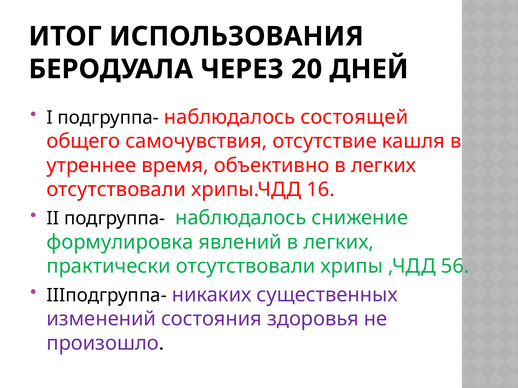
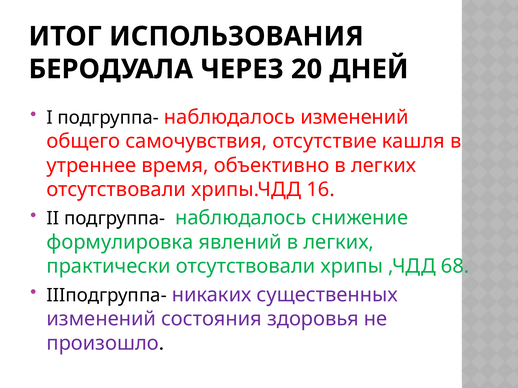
наблюдалось состоящей: состоящей -> изменений (355, 117)
56: 56 -> 68 (455, 267)
